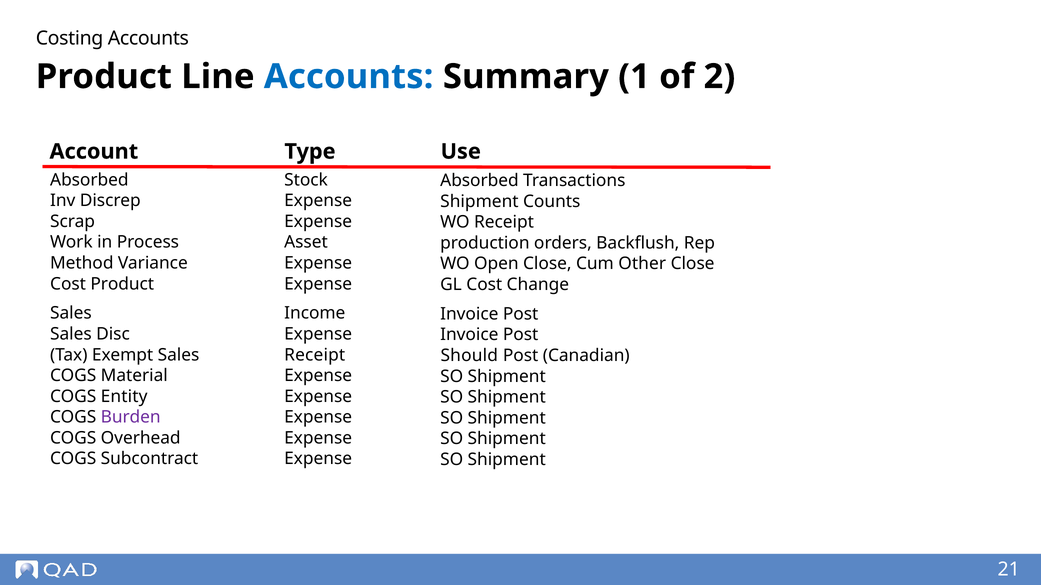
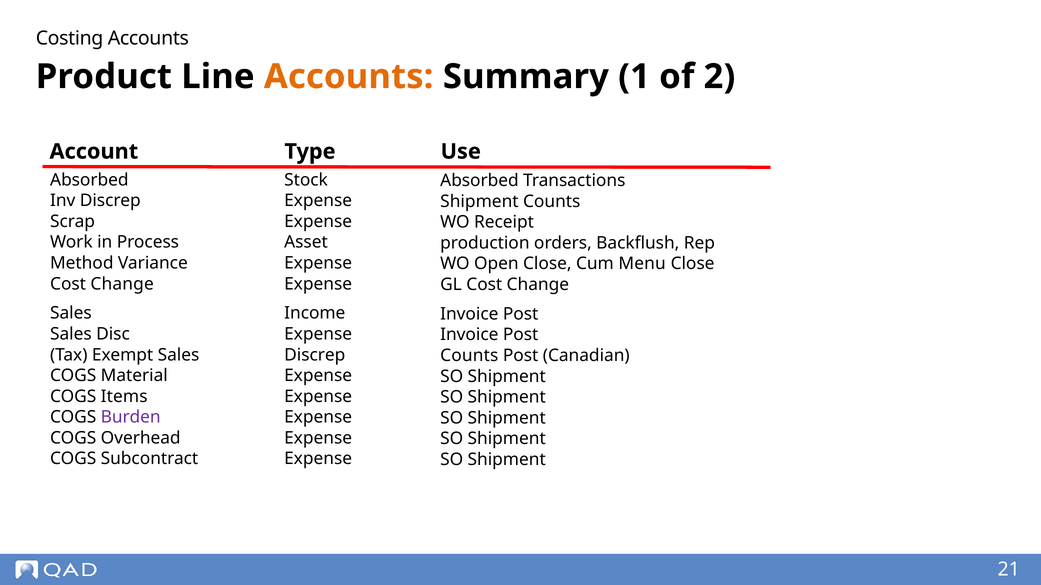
Accounts colour: blue -> orange (349, 77)
Other: Other -> Menu (642, 264)
Product: Product -> Change (122, 284)
Receipt: Receipt -> Discrep (315, 355)
Should: Should -> Counts (469, 356)
Entity: Entity -> Items (124, 397)
